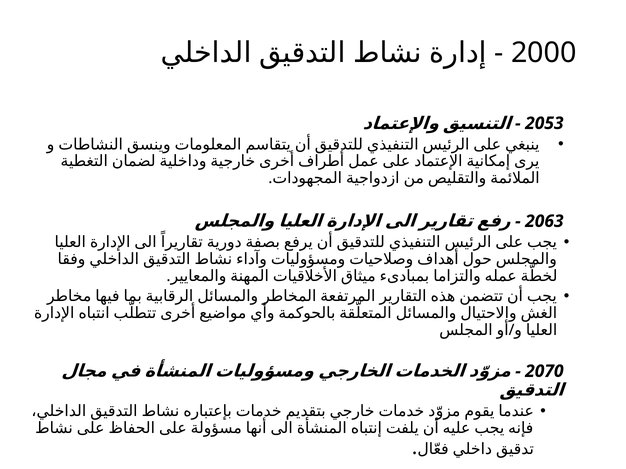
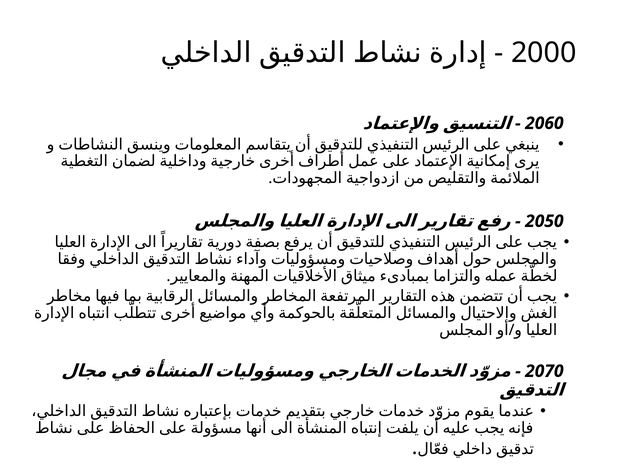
2053: 2053 -> 2060 (544, 123)
2063: 2063 -> 2050 (544, 221)
